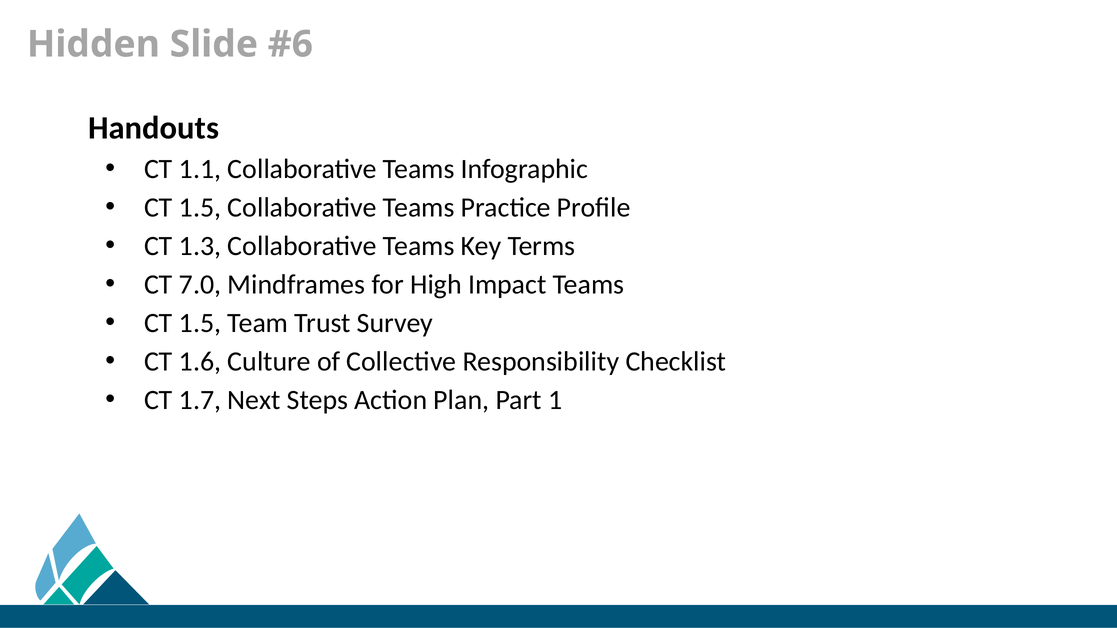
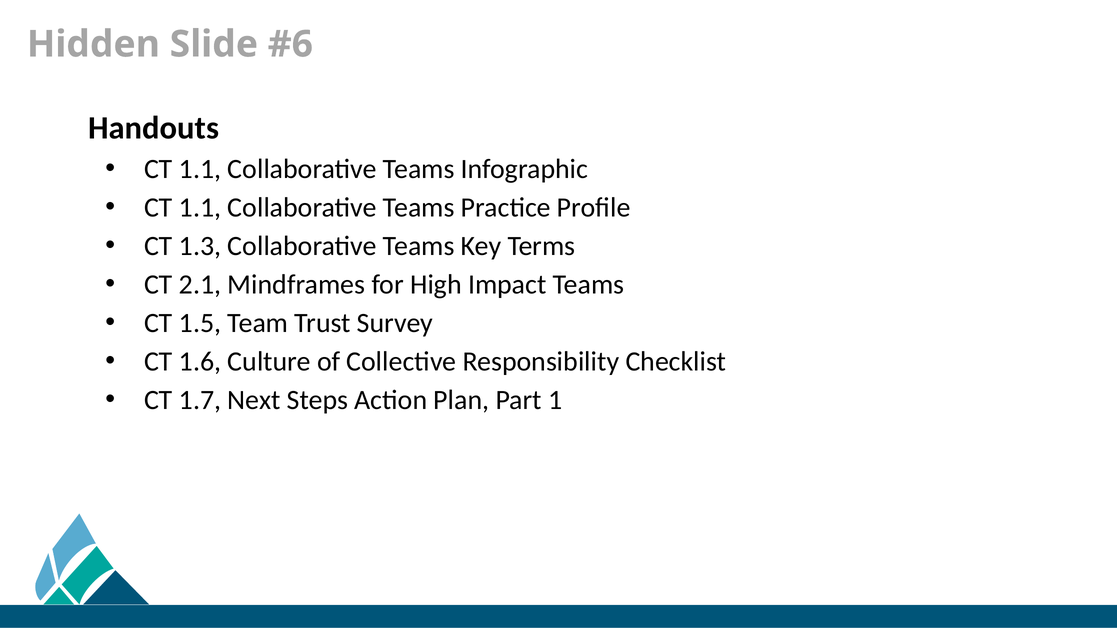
1.5: 1.5 -> 1.1 (200, 208)
7.0: 7.0 -> 2.1 (200, 285)
